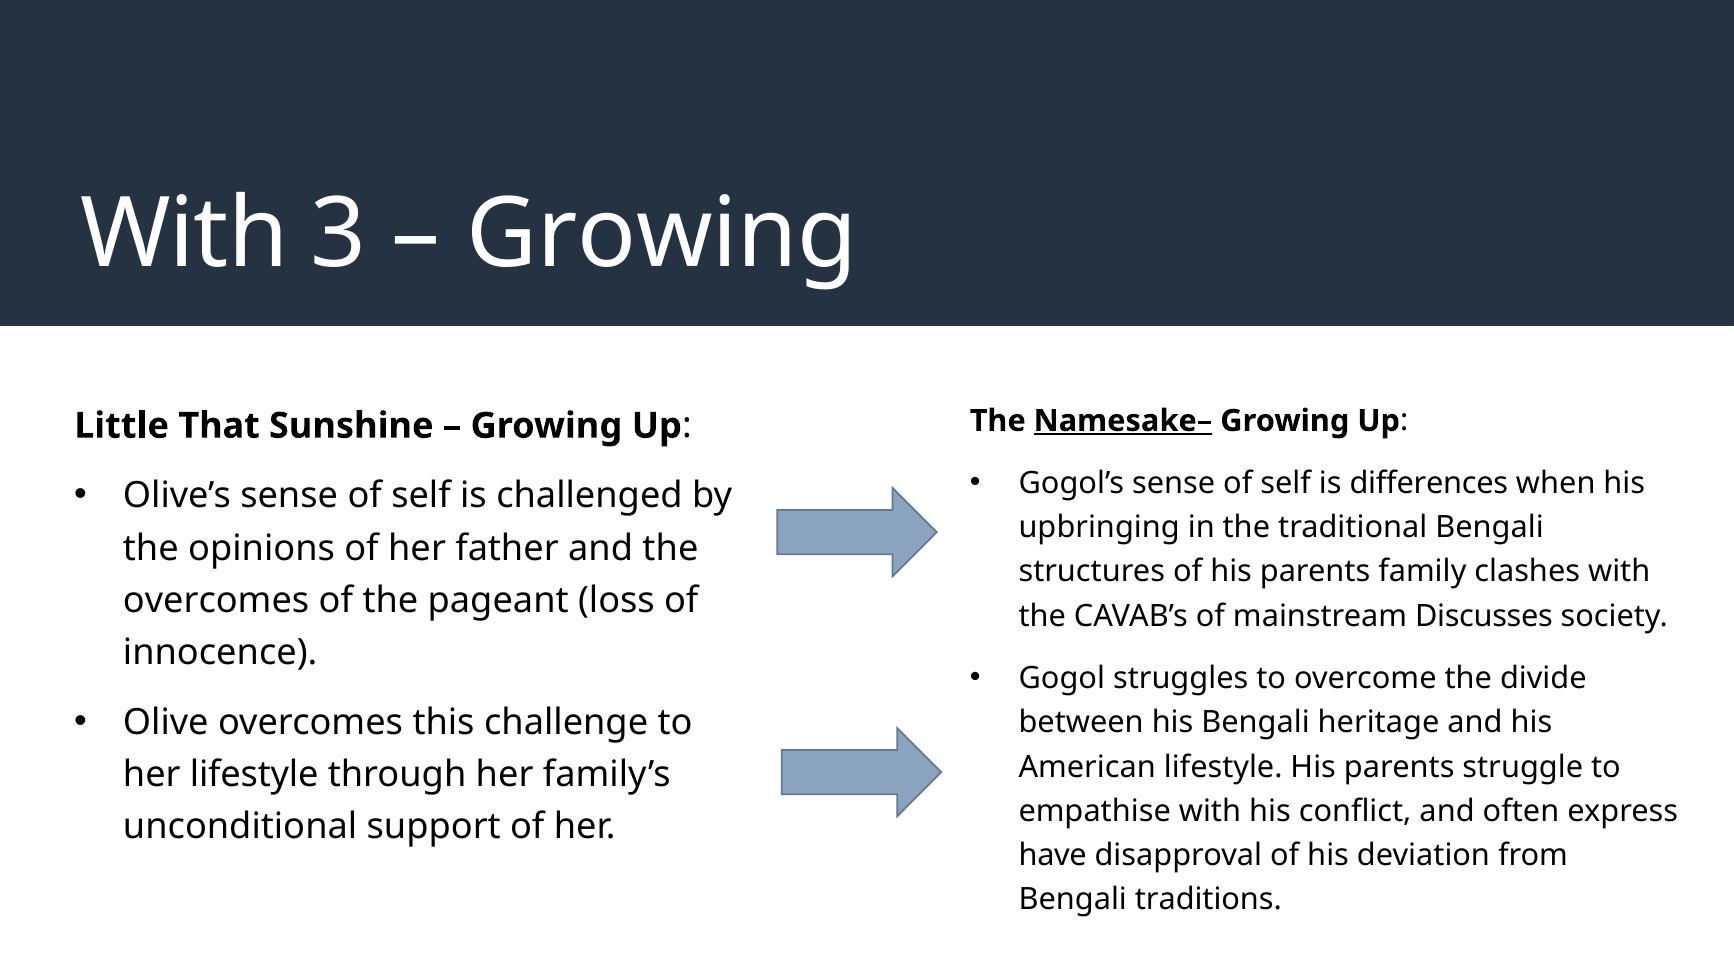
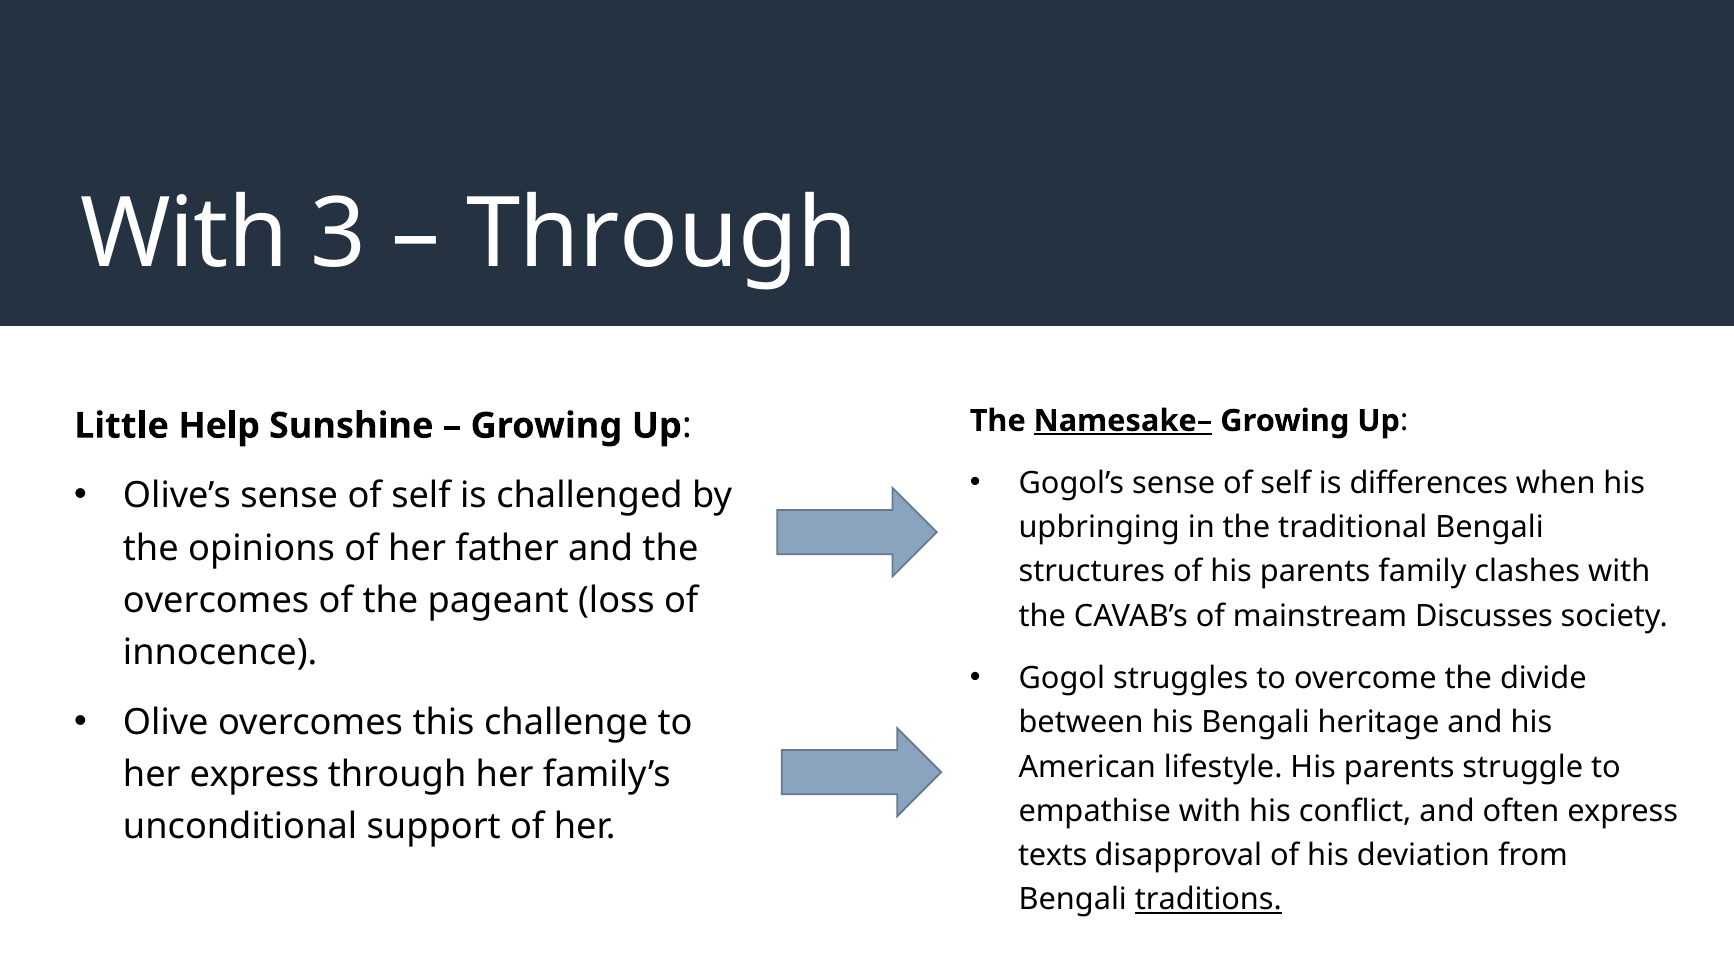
Growing: Growing -> Through (662, 234)
That: That -> Help (219, 426)
her lifestyle: lifestyle -> express (254, 774)
have: have -> texts (1053, 855)
traditions underline: none -> present (1208, 899)
